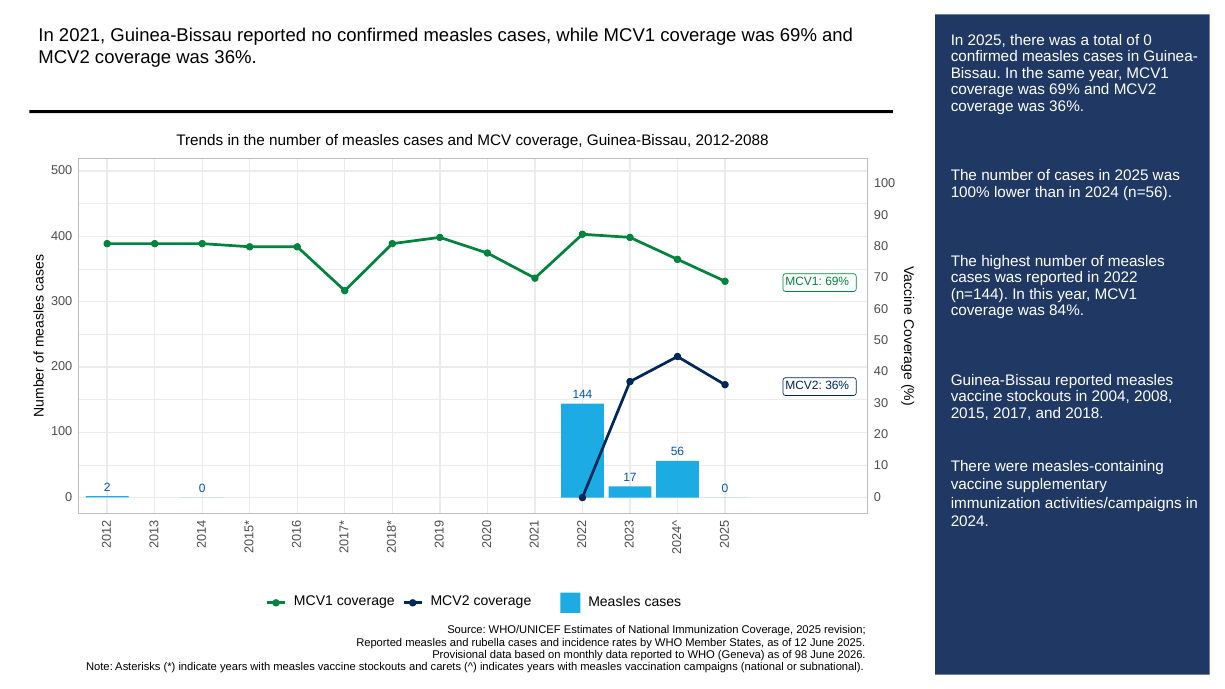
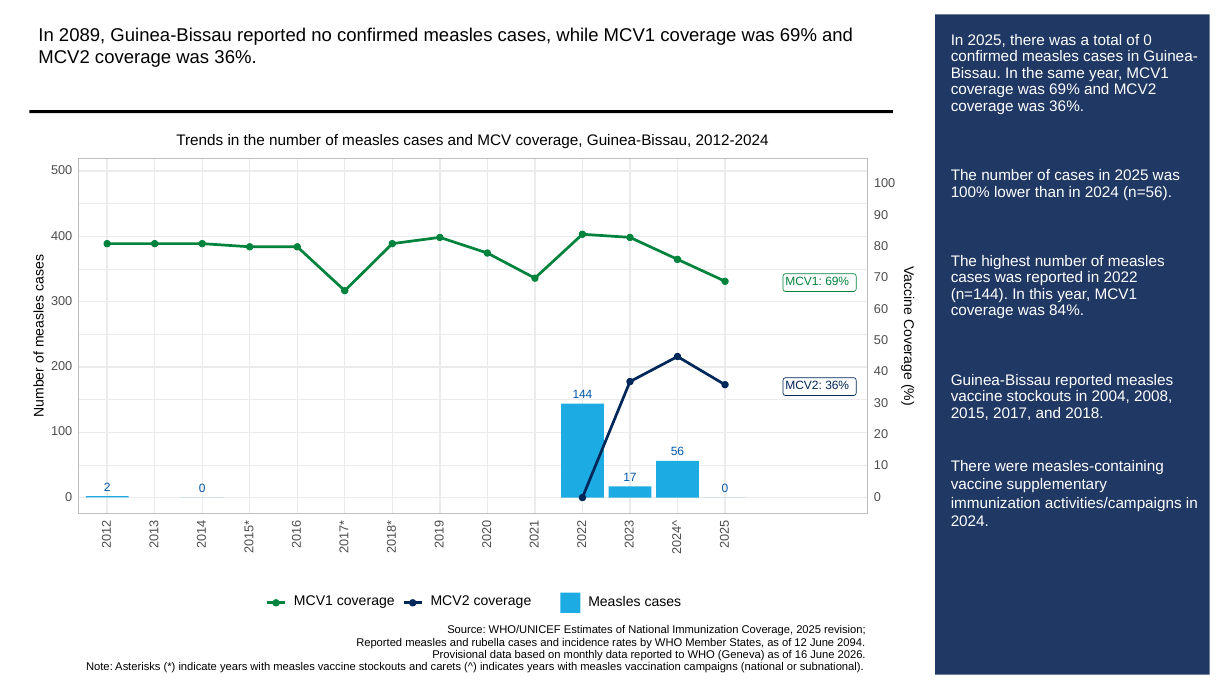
2021: 2021 -> 2089 (82, 35)
2012-2088: 2012-2088 -> 2012-2024 (732, 141)
June 2025: 2025 -> 2094 (851, 642)
98: 98 -> 16 (801, 655)
